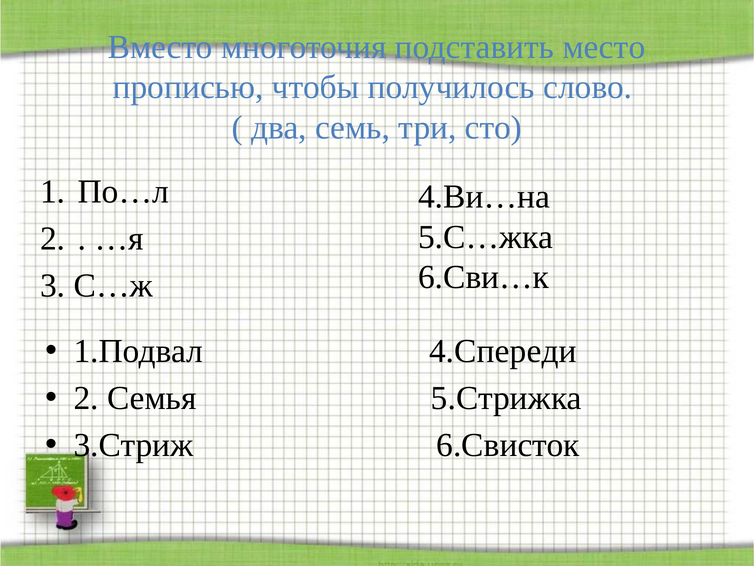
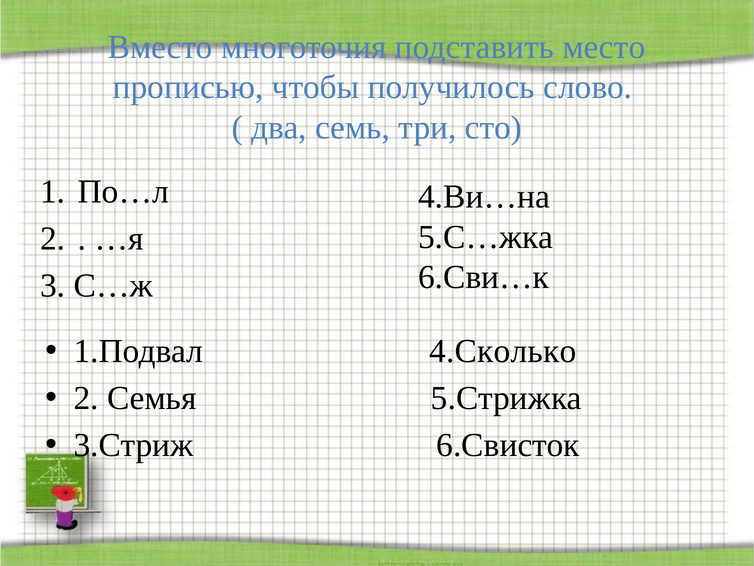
4.Спереди: 4.Спереди -> 4.Сколько (503, 351)
